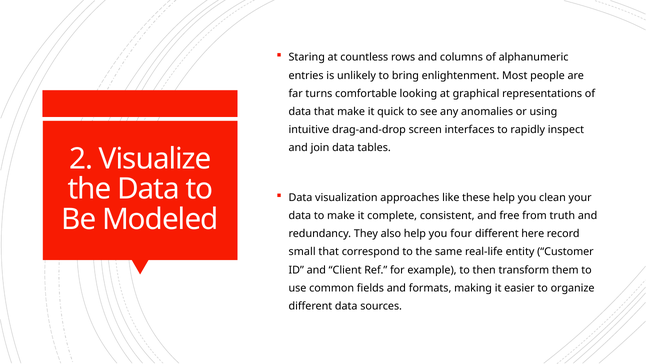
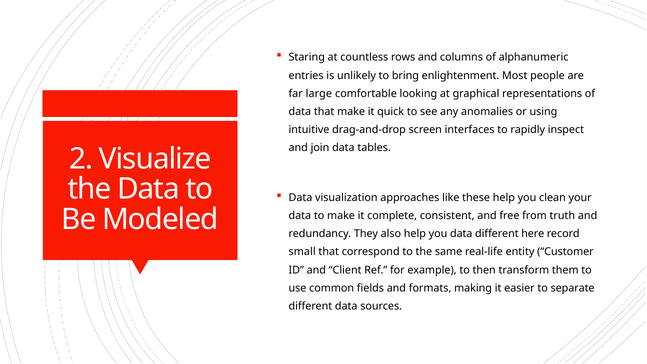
turns: turns -> large (319, 94)
you four: four -> data (461, 234)
organize: organize -> separate (573, 288)
